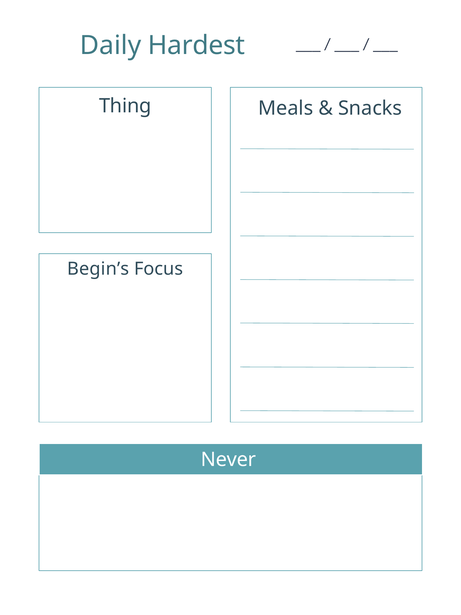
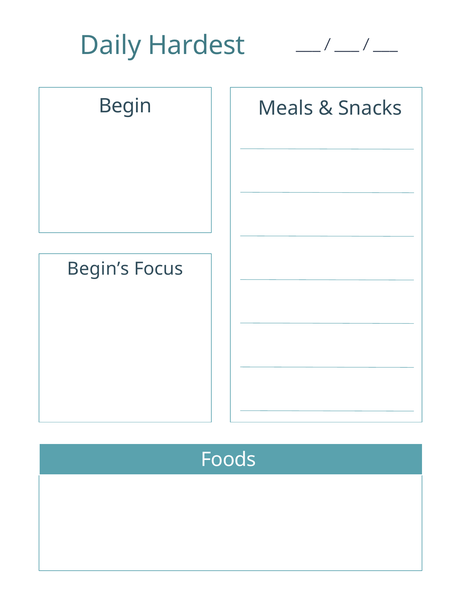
Thing: Thing -> Begin (125, 106)
Never: Never -> Foods (228, 459)
